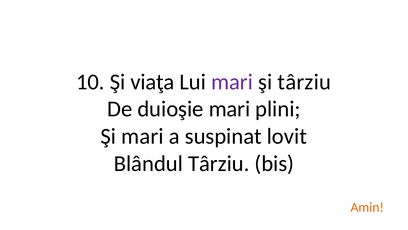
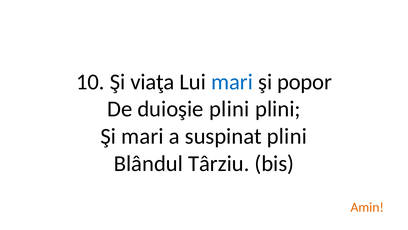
mari colour: purple -> blue (232, 82)
şi târziu: târziu -> popor (305, 82)
duioşie mari: mari -> plini (229, 109)
suspinat lovit: lovit -> plini (287, 136)
